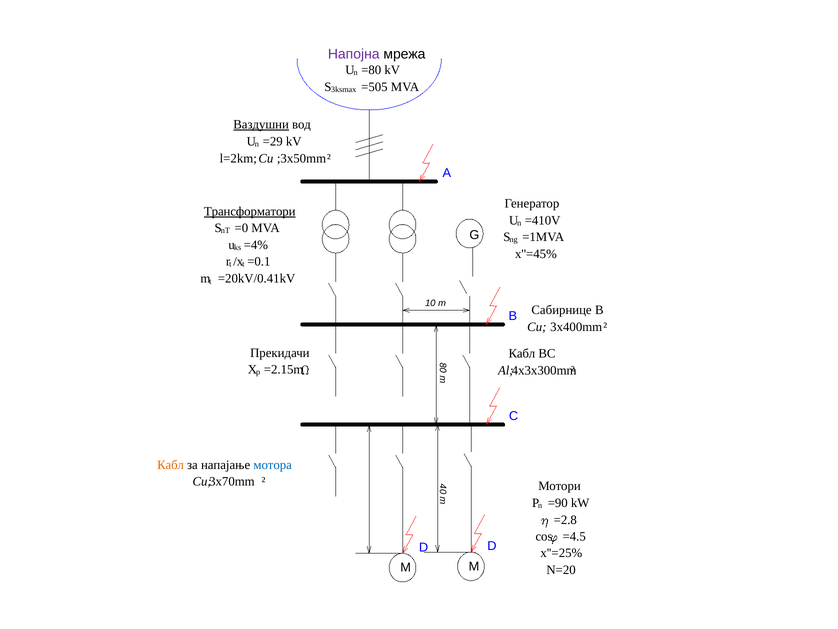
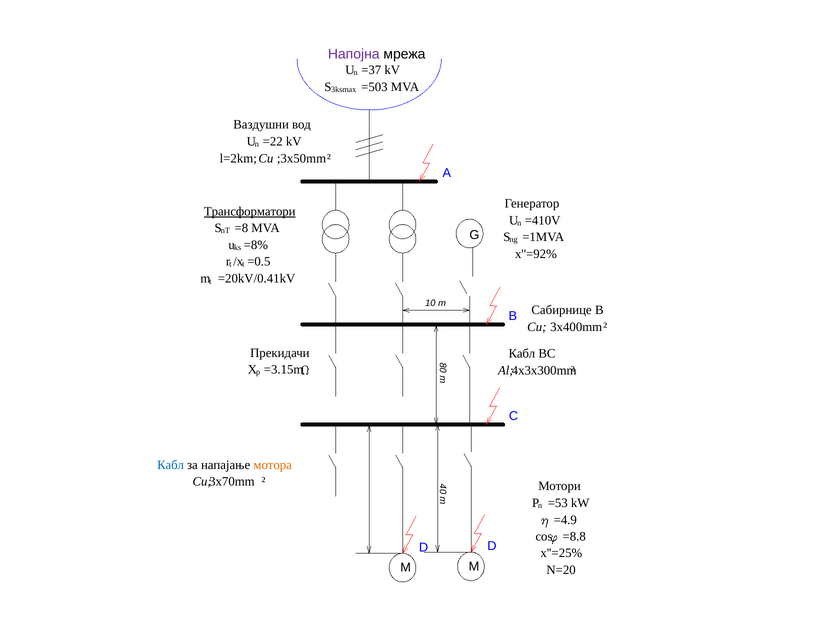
=80: =80 -> =37 (371, 70)
=505: =505 -> =503 (374, 87)
Ваздушни underline: present -> none (261, 124)
=29: =29 -> =22 (273, 141)
=0: =0 -> =8 (241, 228)
=4%: =4% -> =8% (256, 245)
x''=45%: x''=45% -> x''=92% (536, 254)
=0.1: =0.1 -> =0.5 (259, 262)
=2.15m: =2.15m -> =3.15m (284, 369)
Кабл colour: orange -> blue (171, 465)
мотора colour: blue -> orange (273, 465)
=90: =90 -> =53 (558, 503)
=2.8: =2.8 -> =4.9 (565, 519)
=4.5: =4.5 -> =8.8 (574, 536)
